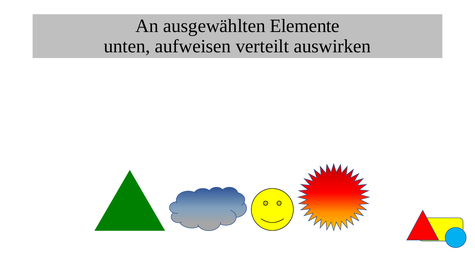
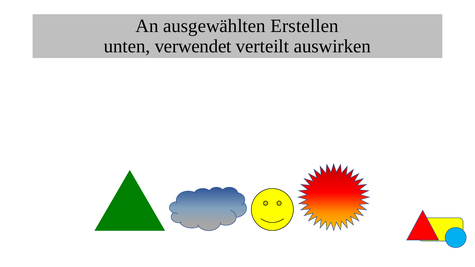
Elemente: Elemente -> Erstellen (305, 26)
aufweisen: aufweisen -> verwendet (193, 46)
